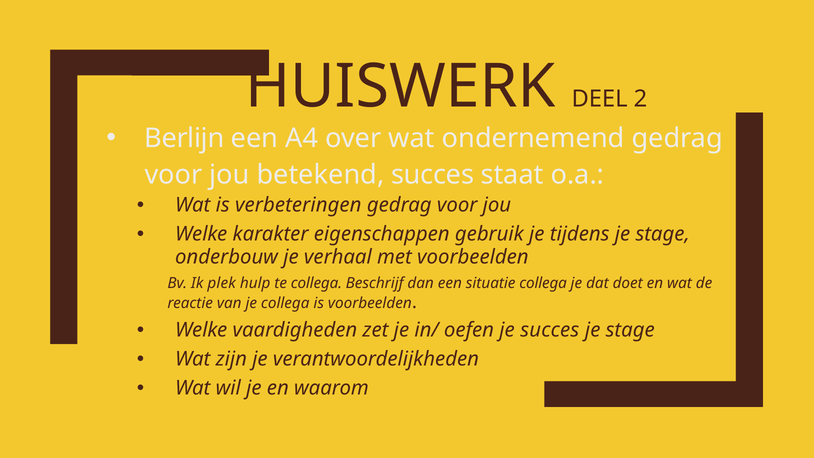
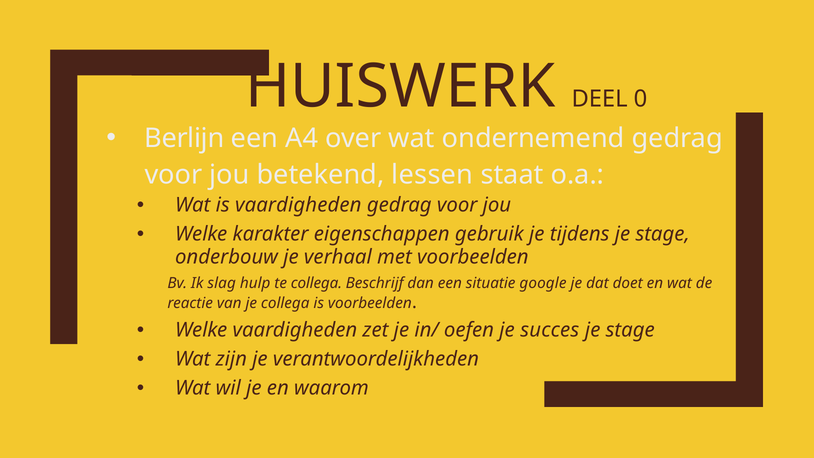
2: 2 -> 0 (640, 99)
betekend succes: succes -> lessen (432, 175)
is verbeteringen: verbeteringen -> vaardigheden (298, 205)
plek: plek -> slag (222, 283)
situatie collega: collega -> google (543, 283)
